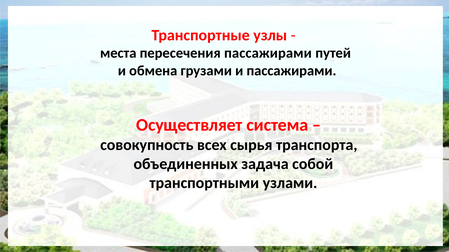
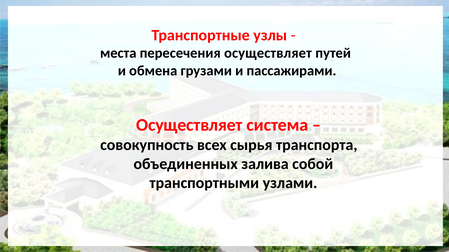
пересечения пассажирами: пассажирами -> осуществляет (268, 53)
задача: задача -> залива (265, 164)
